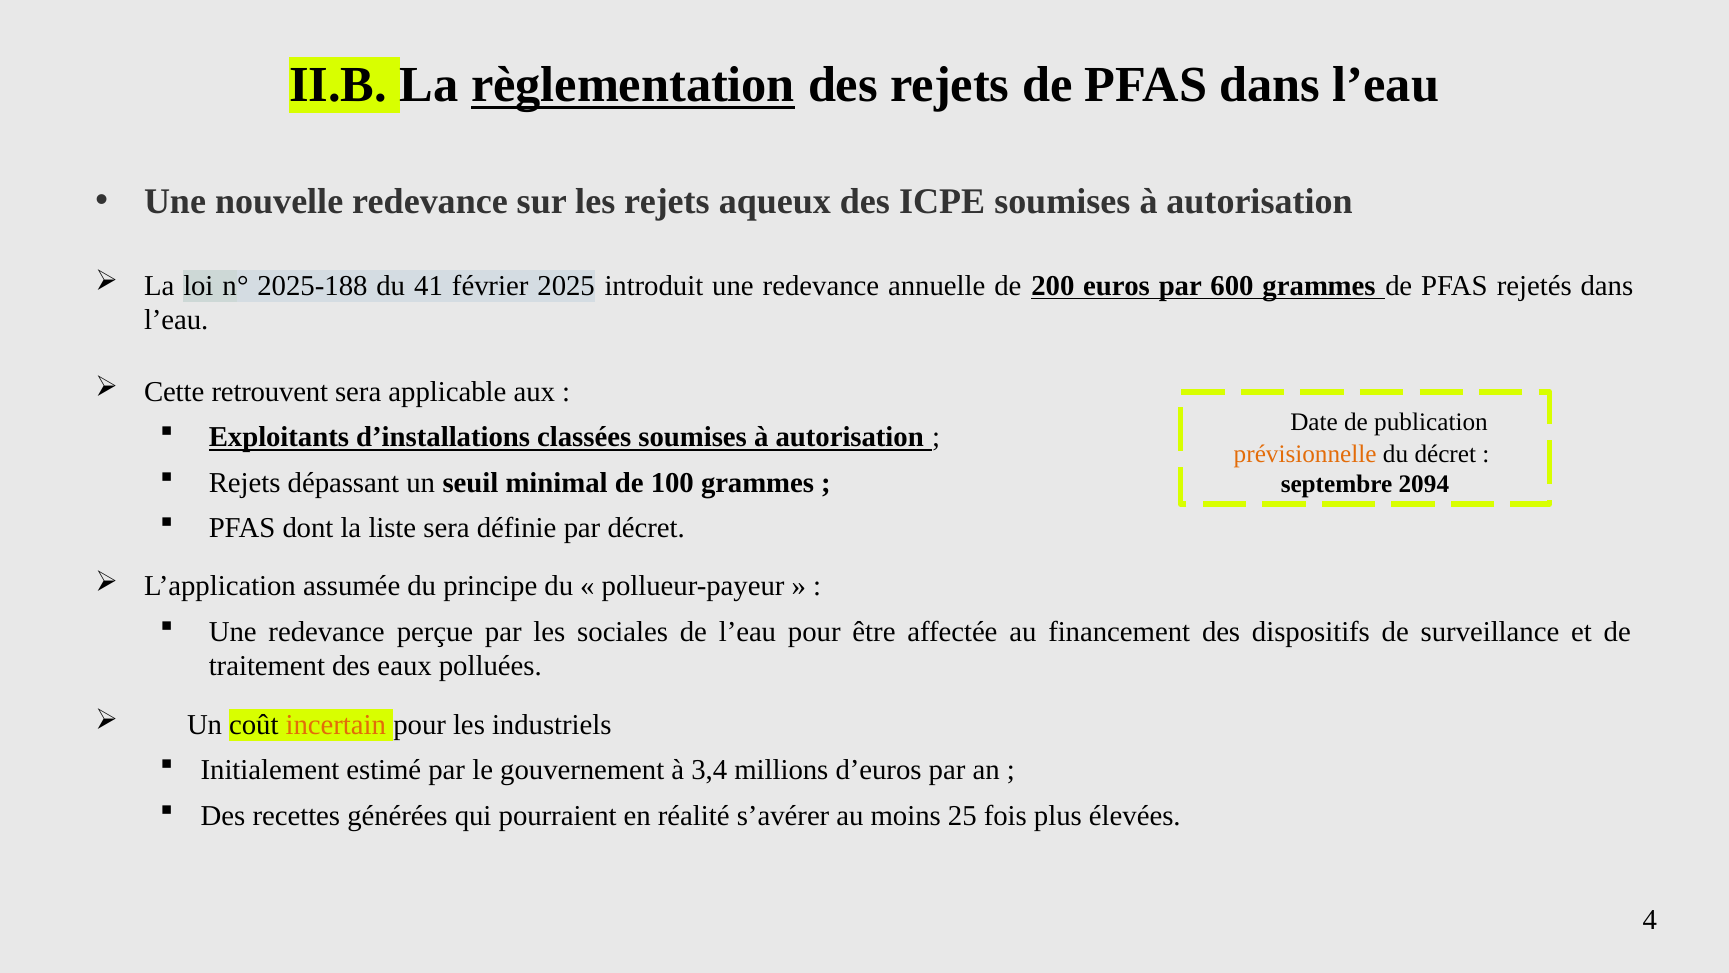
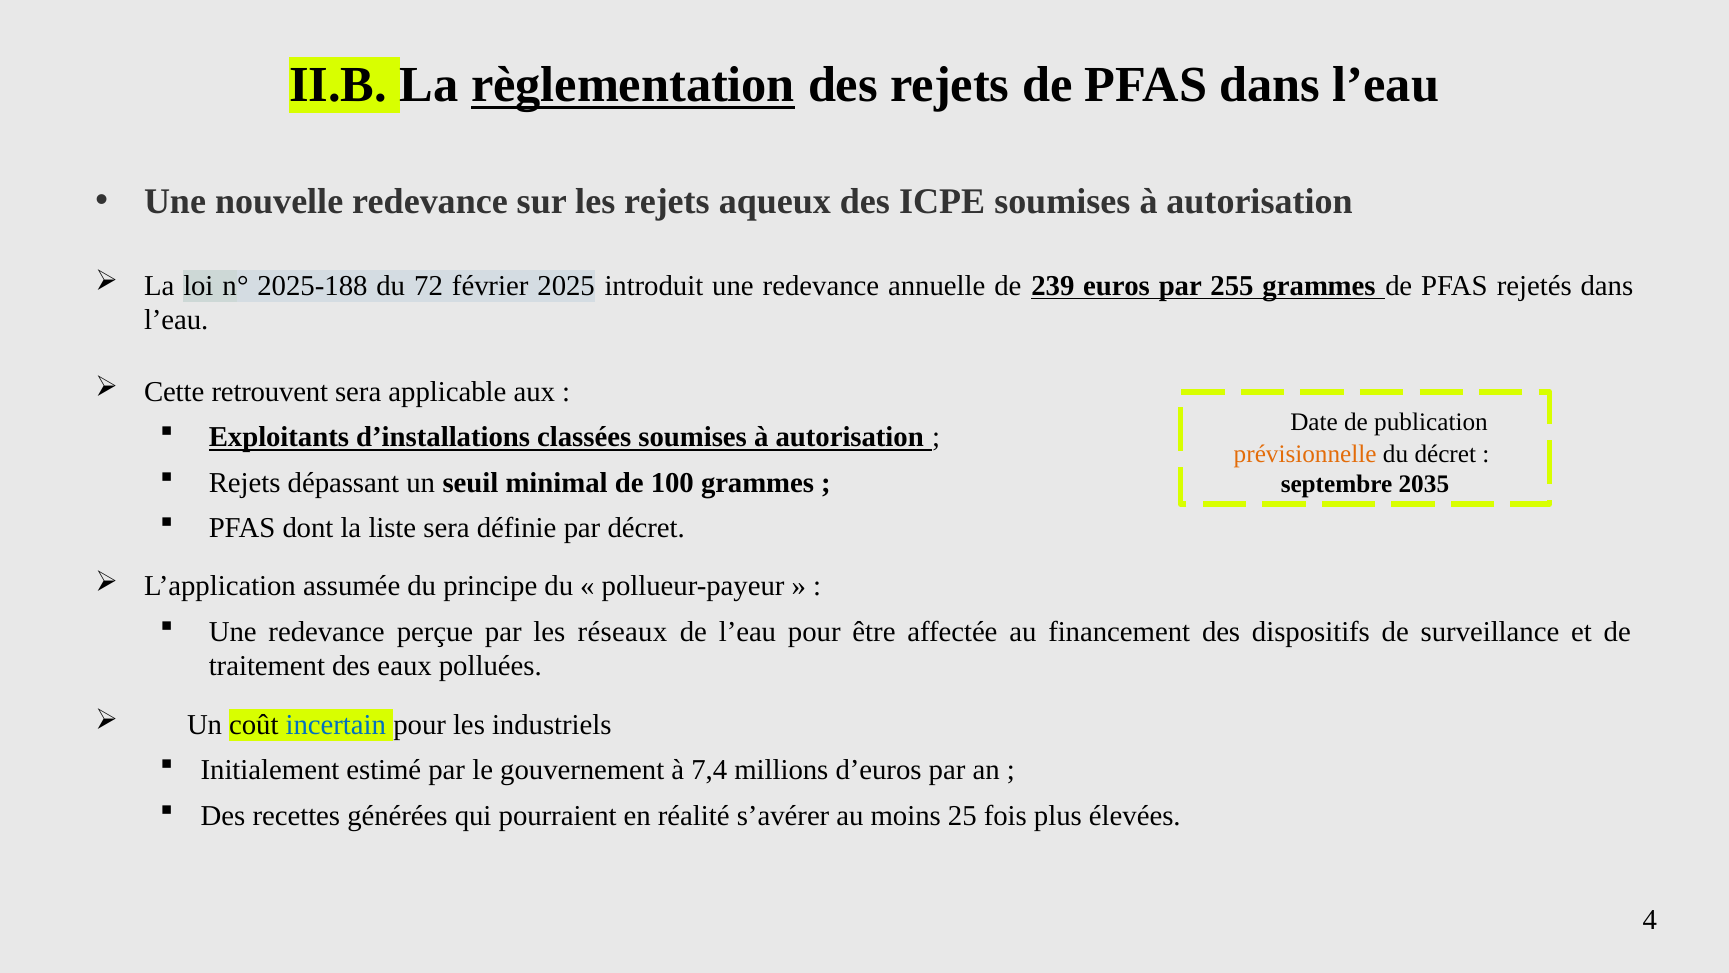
41: 41 -> 72 (429, 286)
200: 200 -> 239 (1053, 286)
600: 600 -> 255 (1232, 286)
2094: 2094 -> 2035 (1424, 484)
sociales: sociales -> réseaux (622, 632)
incertain colour: orange -> blue (336, 724)
3,4: 3,4 -> 7,4 (709, 770)
